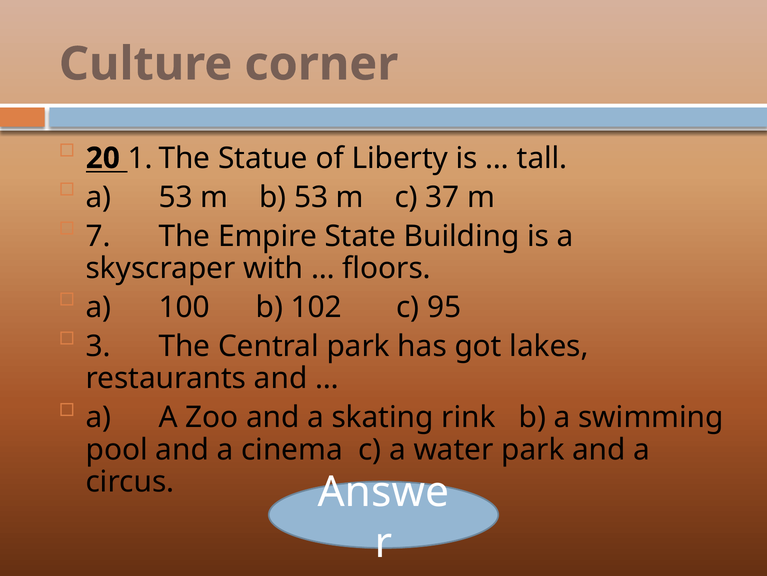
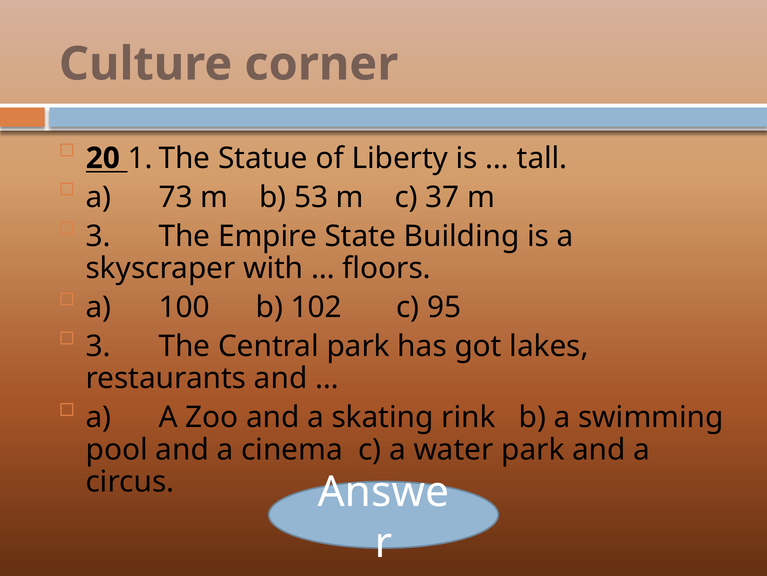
a 53: 53 -> 73 (176, 197)
7: 7 -> 3 (98, 236)
